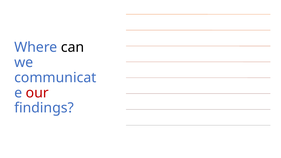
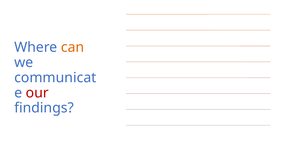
can colour: black -> orange (73, 47)
